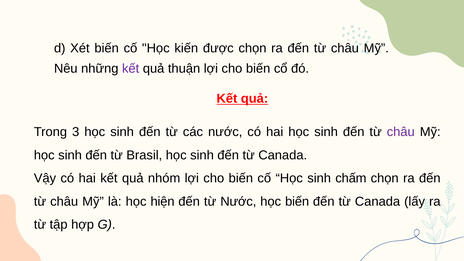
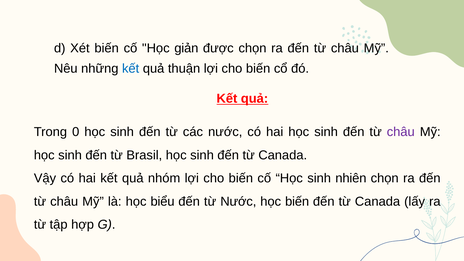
kiến: kiến -> giản (186, 48)
kết colour: purple -> blue (131, 68)
3: 3 -> 0 (76, 132)
chấm: chấm -> nhiên (351, 178)
hiện: hiện -> biểu (163, 202)
